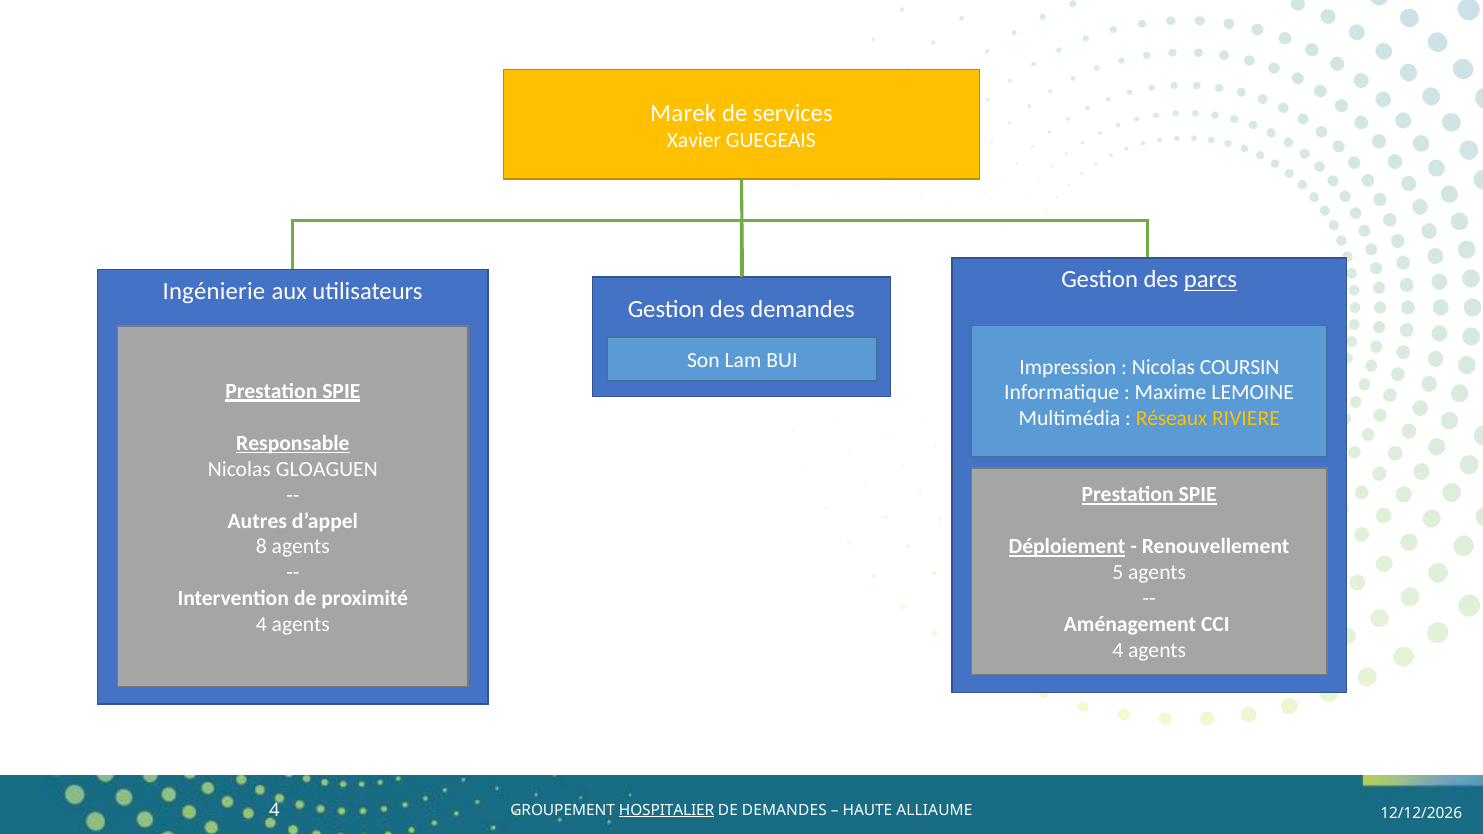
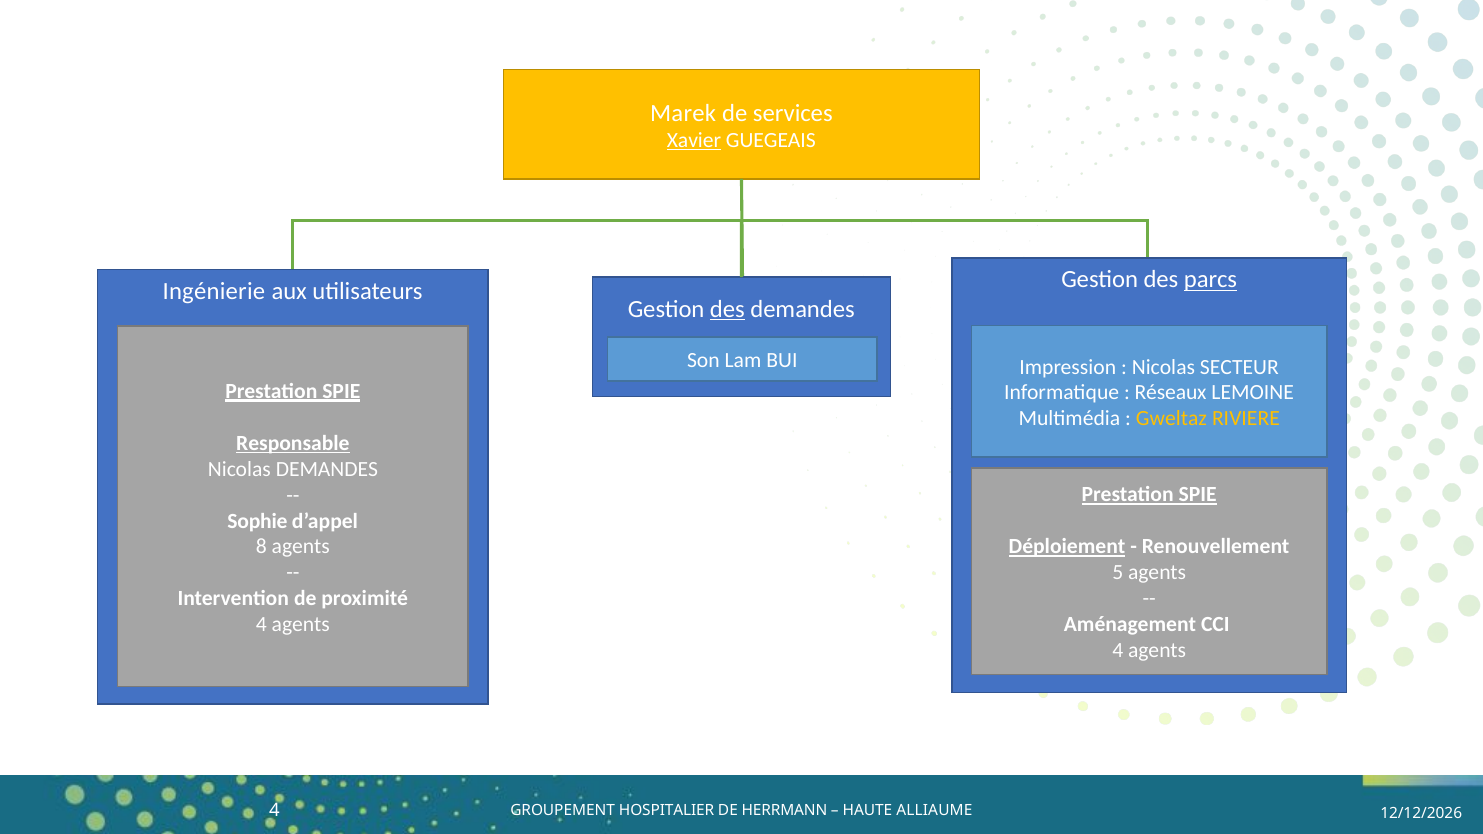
Xavier underline: none -> present (694, 141)
des underline: none -> present (727, 309)
COURSIN: COURSIN -> SECTEUR (1239, 367)
Maxime: Maxime -> Réseaux (1171, 393)
Réseaux: Réseaux -> Gweltaz (1171, 419)
Nicolas GLOAGUEN: GLOAGUEN -> DEMANDES (327, 469)
Autres: Autres -> Sophie (257, 521)
HOSPITALIER underline: present -> none (667, 810)
DE DEMANDES: DEMANDES -> HERRMANN (784, 810)
